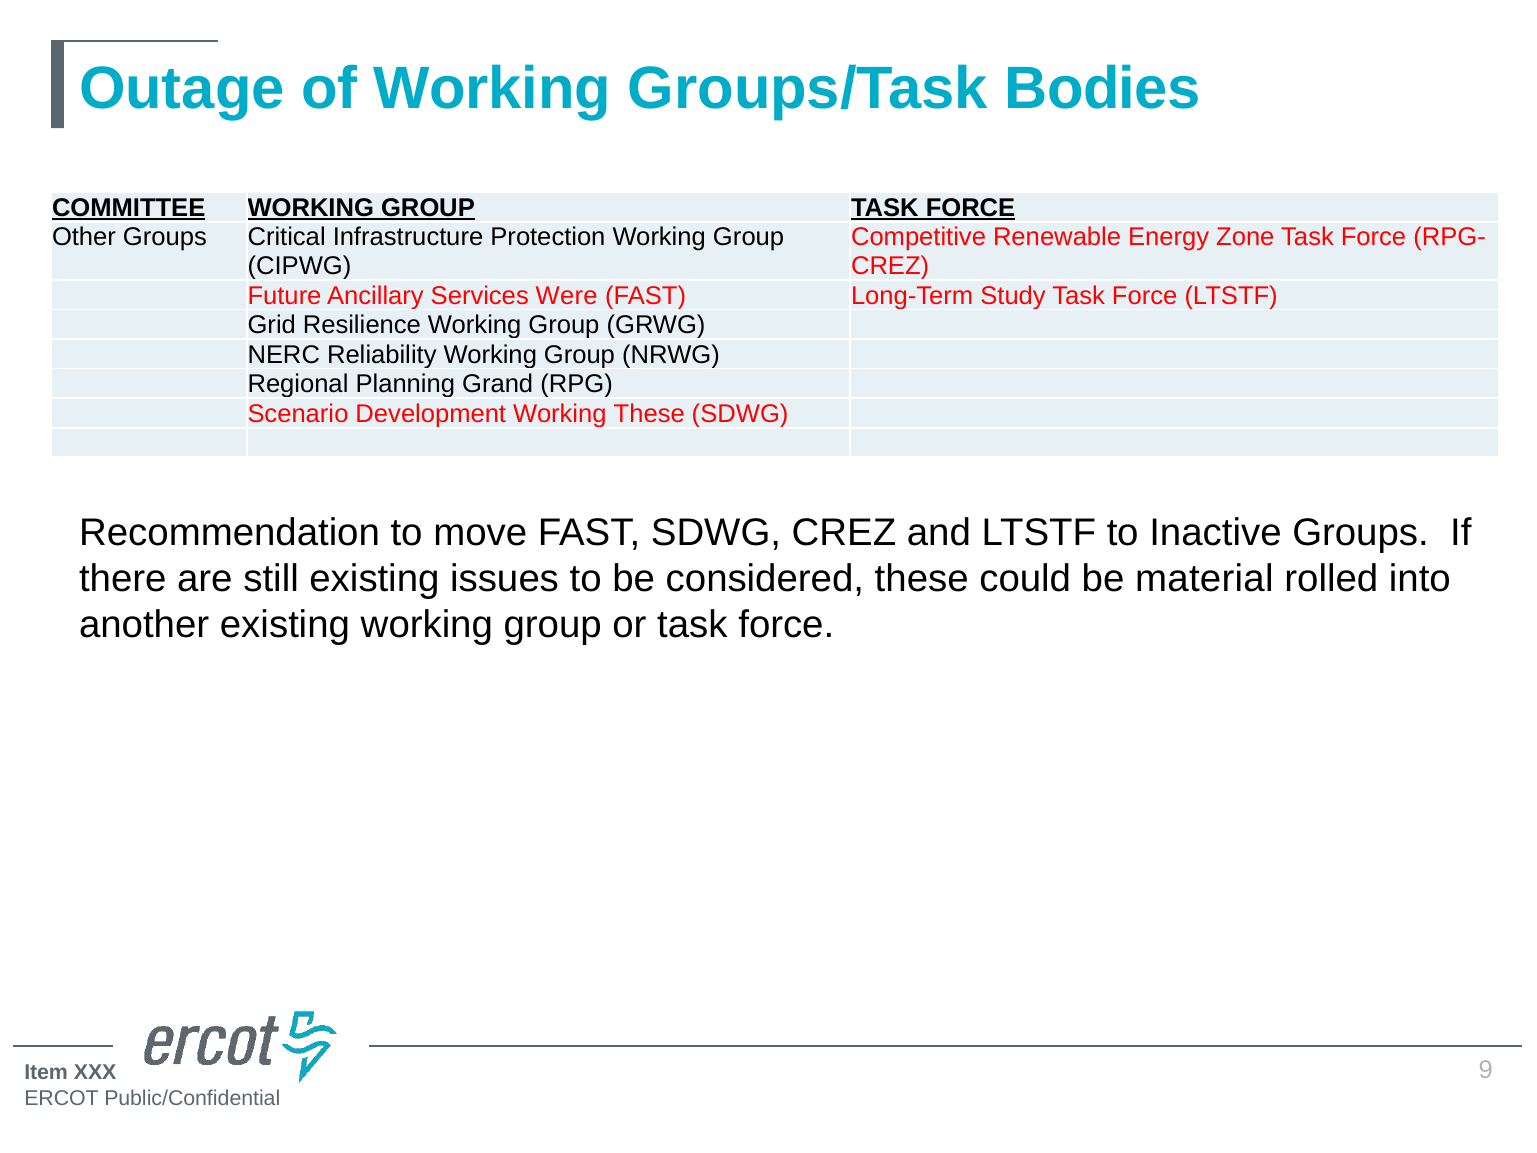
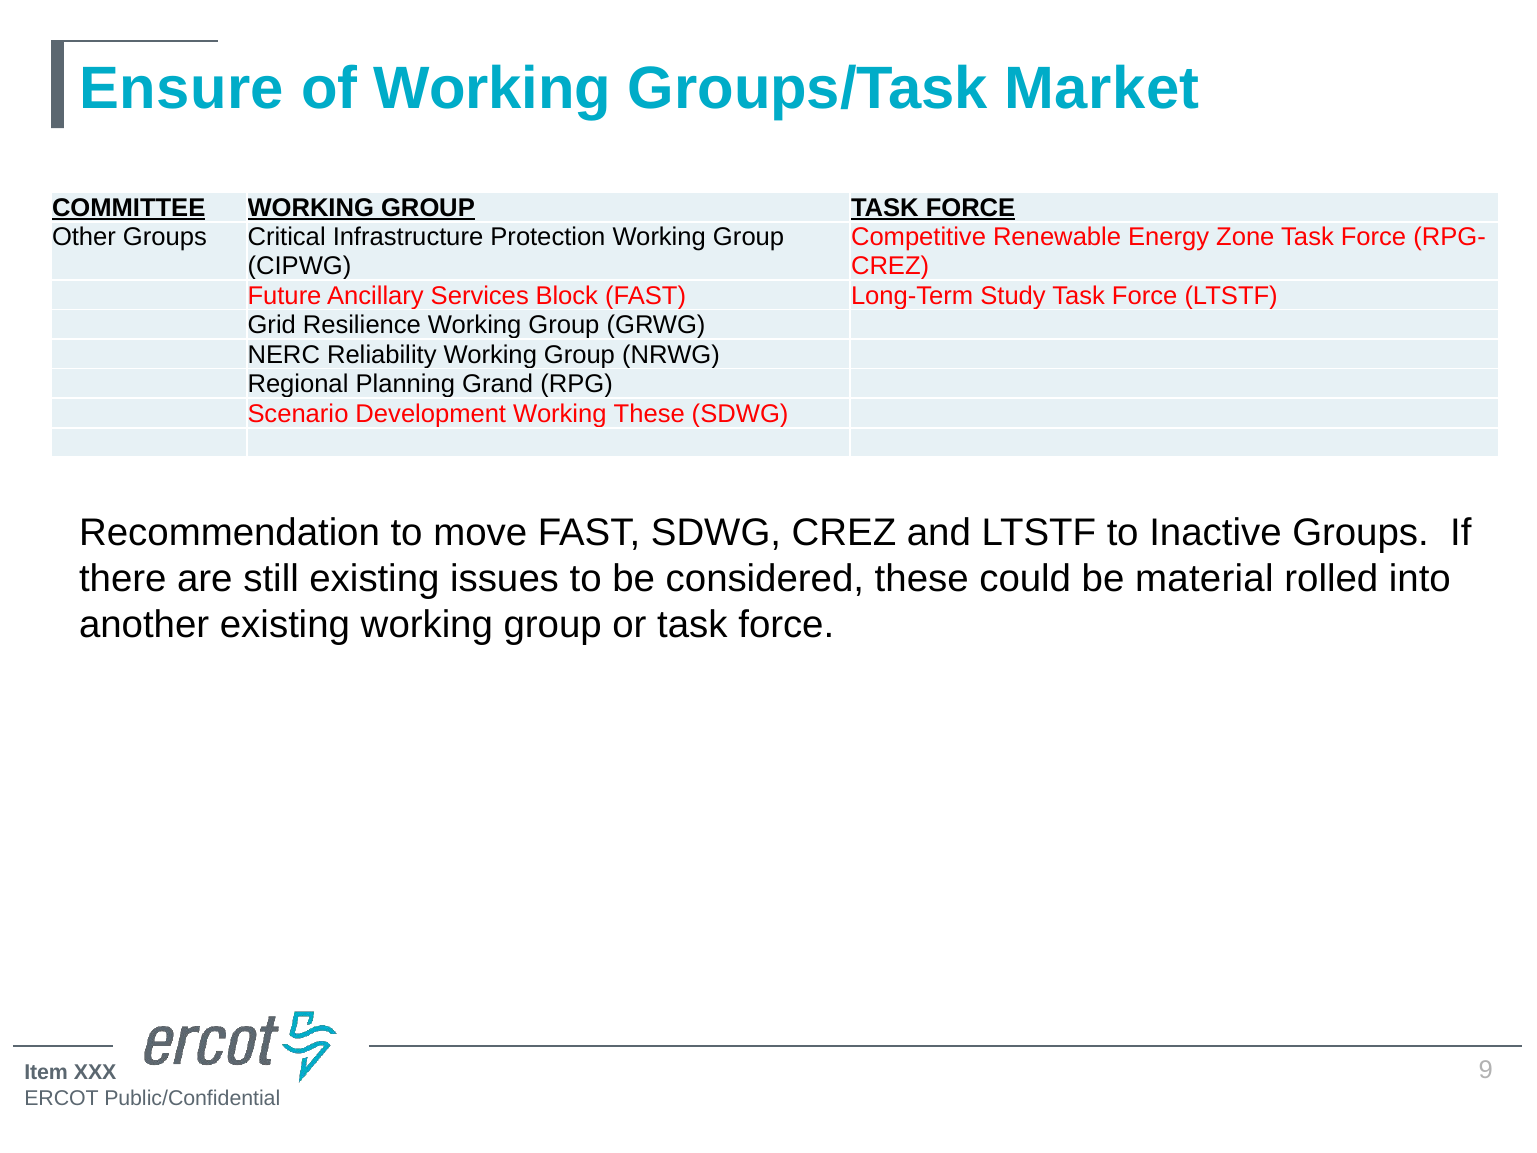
Outage: Outage -> Ensure (182, 89)
Bodies: Bodies -> Market (1102, 89)
Were: Were -> Block (567, 296)
